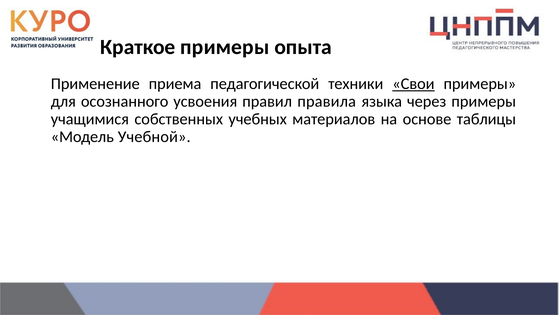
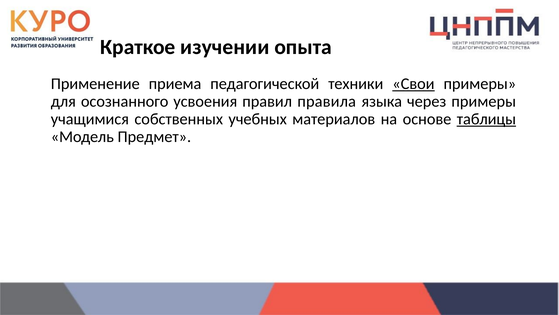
Краткое примеры: примеры -> изучении (225, 47)
таблицы underline: none -> present (486, 119)
Учебной: Учебной -> Предмет (154, 136)
